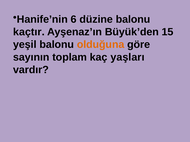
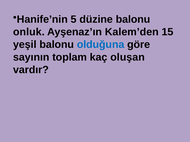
6: 6 -> 5 (74, 19)
kaçtır: kaçtır -> onluk (29, 32)
Büyük’den: Büyük’den -> Kalem’den (132, 32)
olduğuna colour: orange -> blue (101, 45)
yaşları: yaşları -> oluşan (128, 57)
